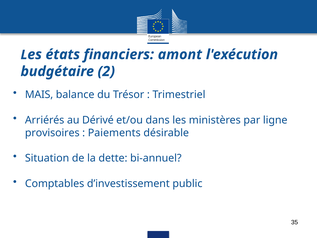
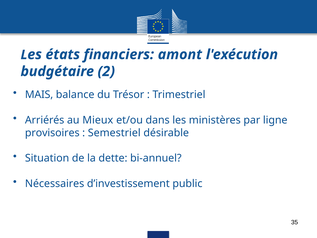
Dérivé: Dérivé -> Mieux (98, 120)
Paiements: Paiements -> Semestriel (114, 133)
Comptables: Comptables -> Nécessaires (55, 183)
